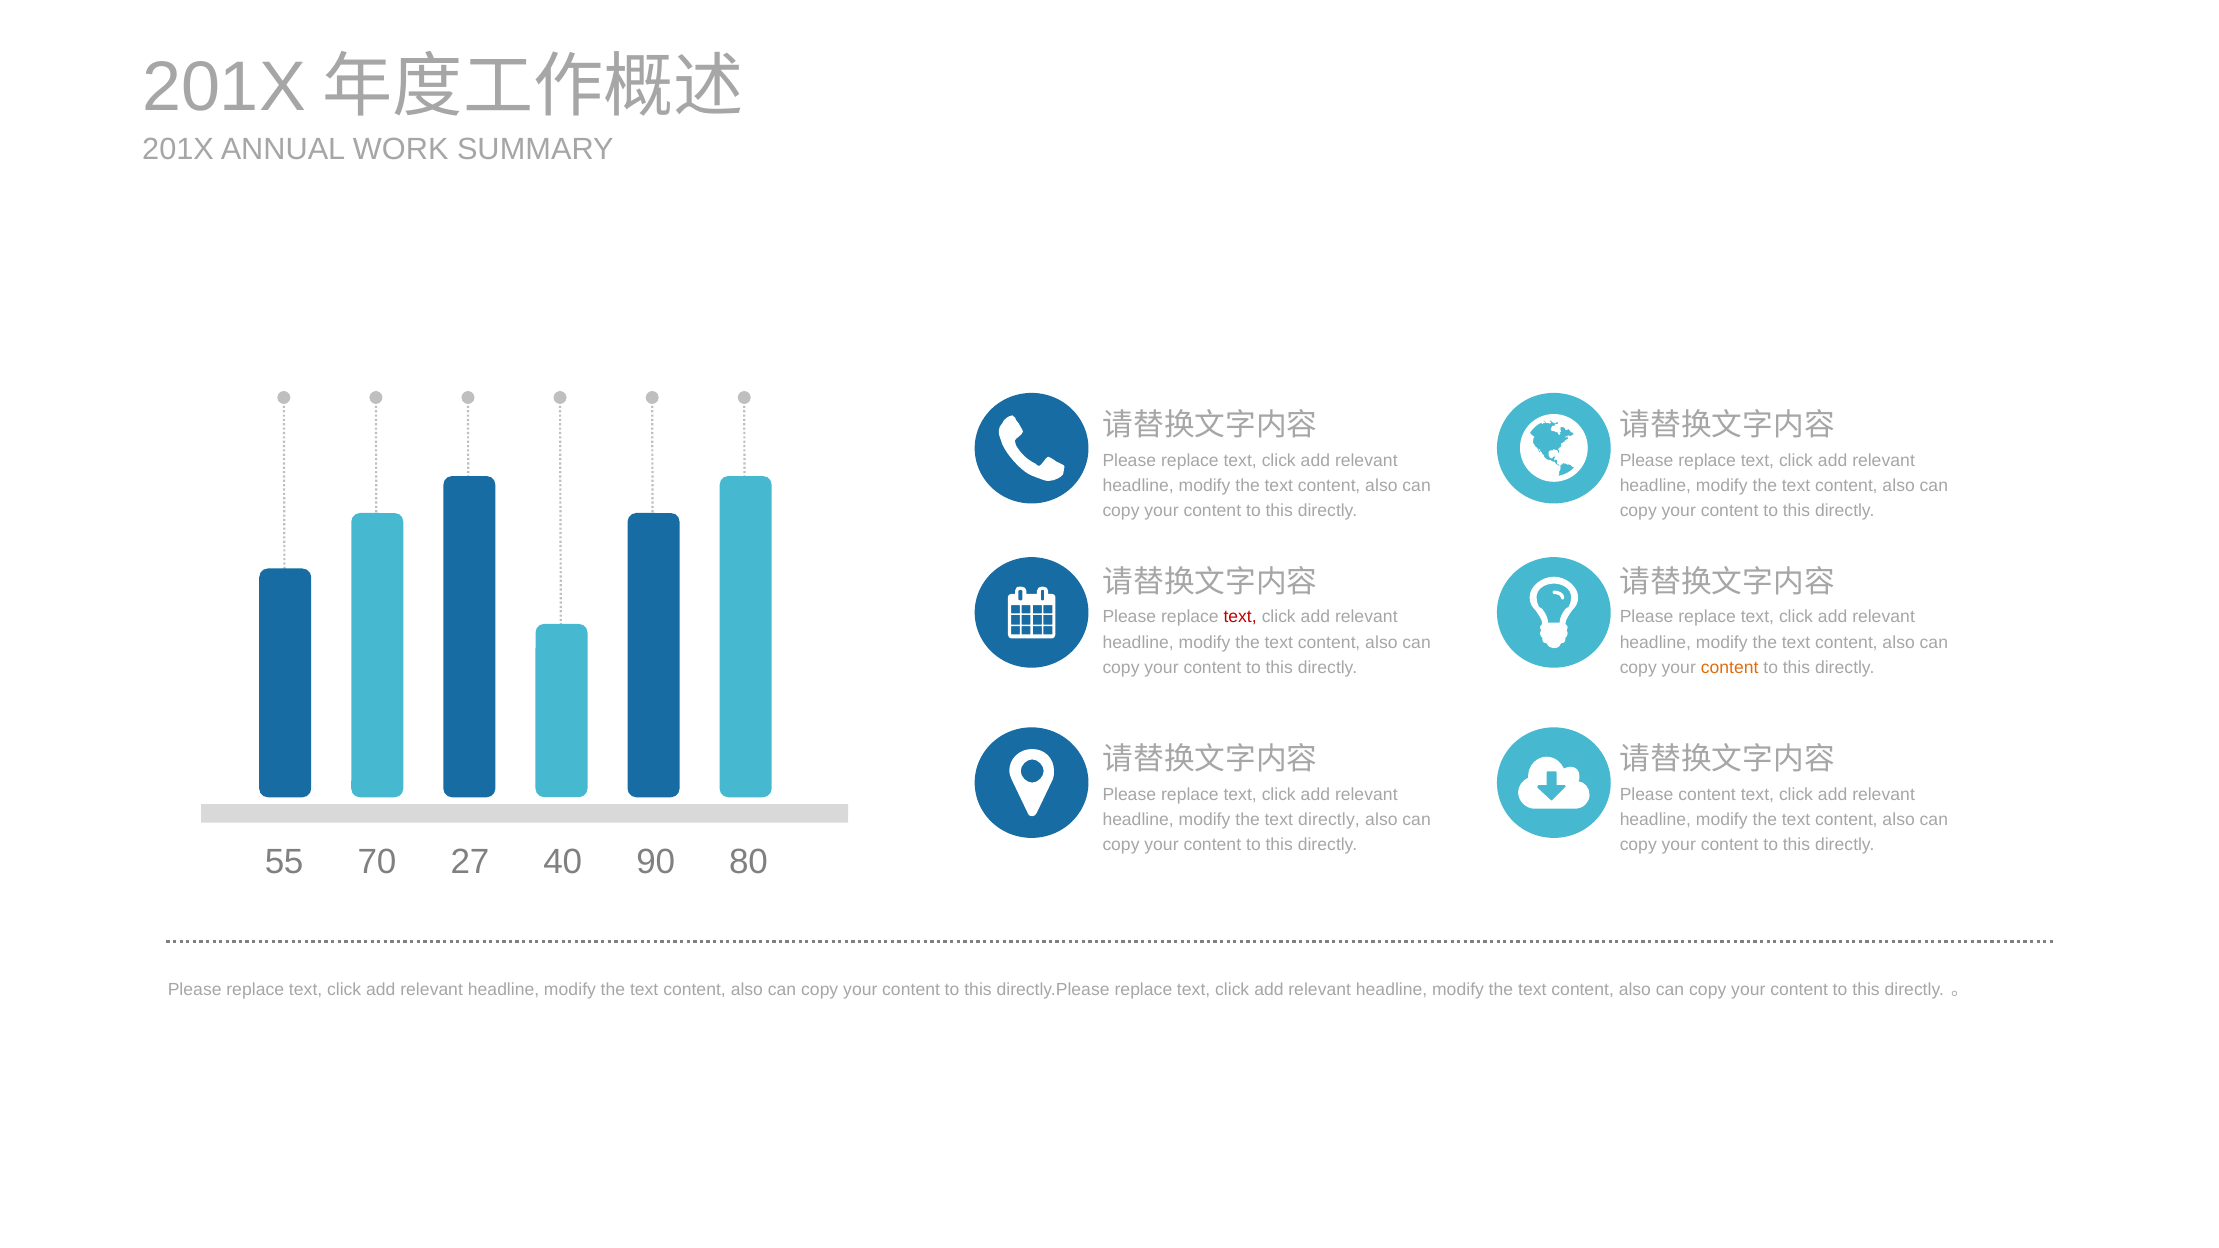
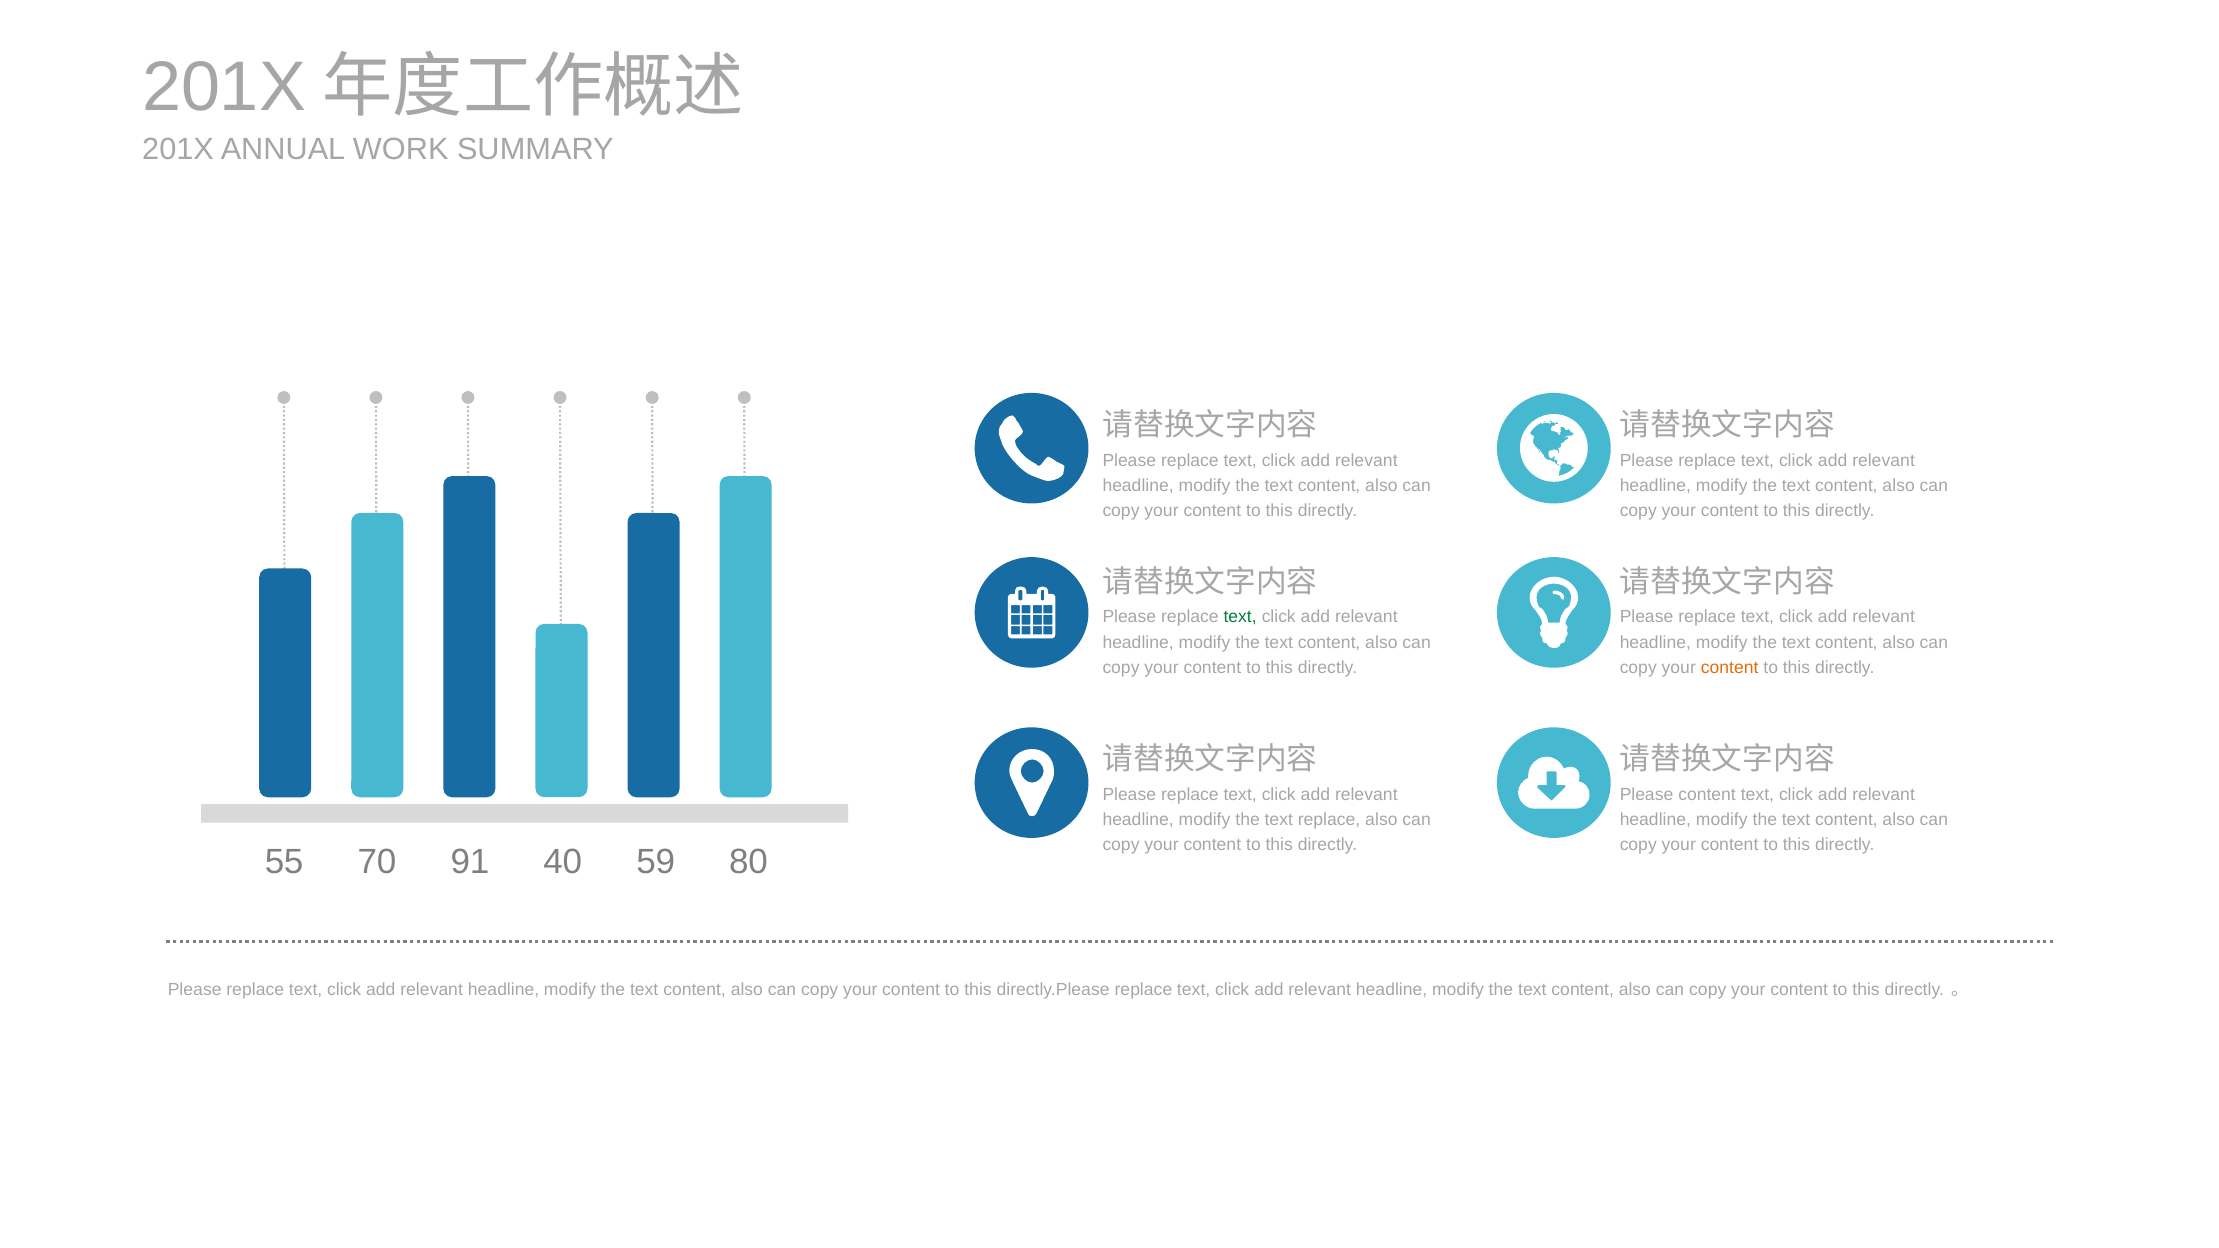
text colour: red -> green (1240, 617)
text directly: directly -> replace (1329, 819)
27: 27 -> 91 (470, 862)
90: 90 -> 59 (656, 862)
